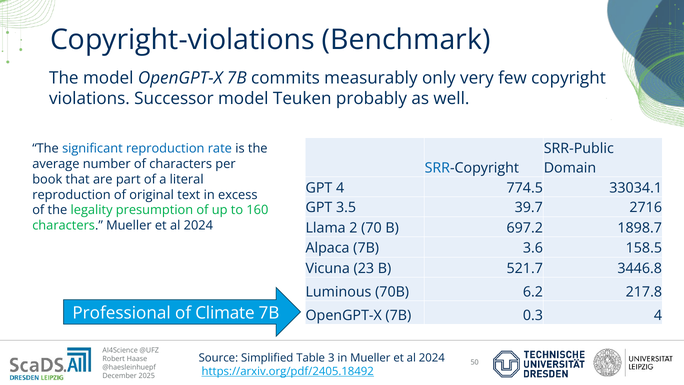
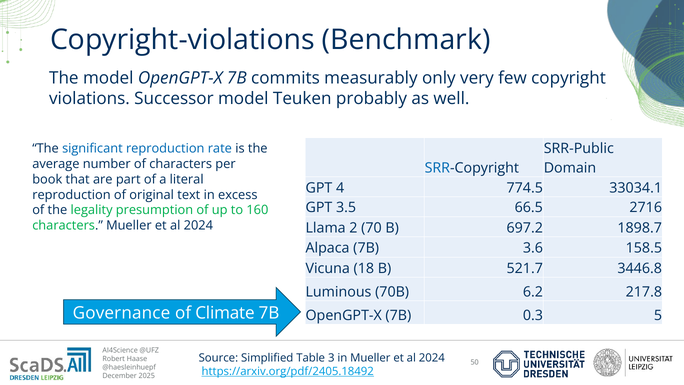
39.7: 39.7 -> 66.5 (529, 208)
23: 23 -> 18 (364, 268)
Professional: Professional -> Governance (122, 313)
0.3 4: 4 -> 5 (658, 315)
